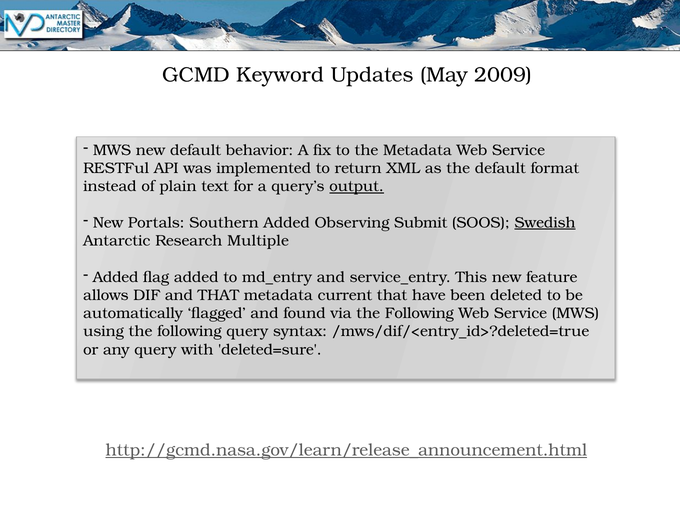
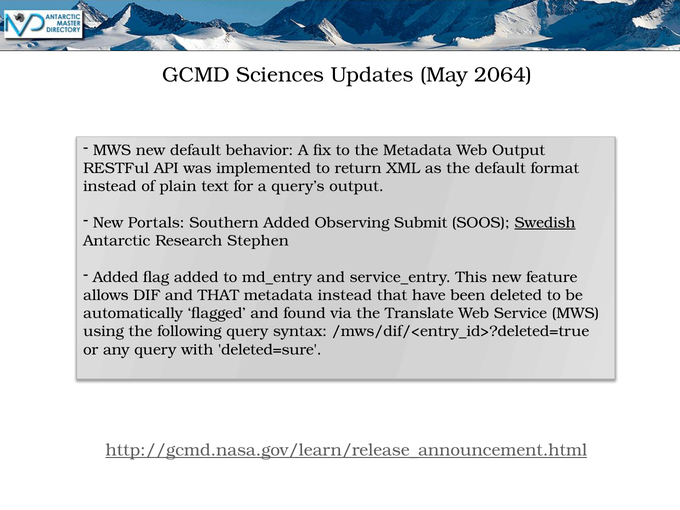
Keyword: Keyword -> Sciences (280, 75)
2009: 2009 -> 2064 (503, 75)
Metadata Web Service: Service -> Output (519, 150)
output underline: present -> none (357, 186)
Multiple: Multiple -> Stephen (258, 241)
metadata current: current -> instead (345, 295)
via the Following: Following -> Translate (419, 313)
